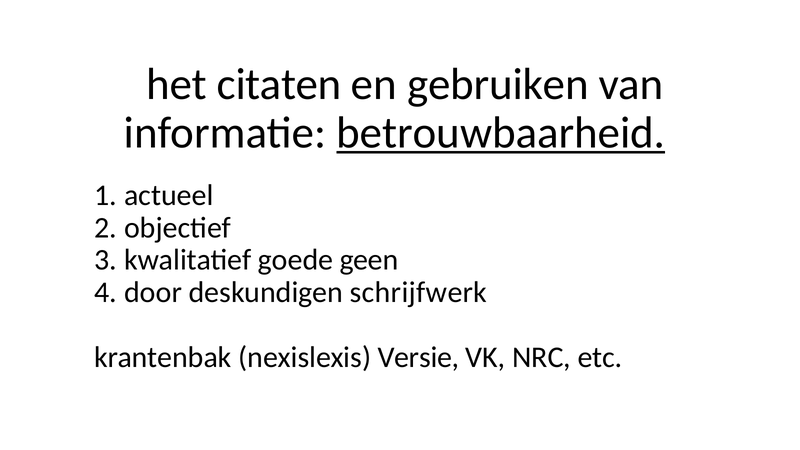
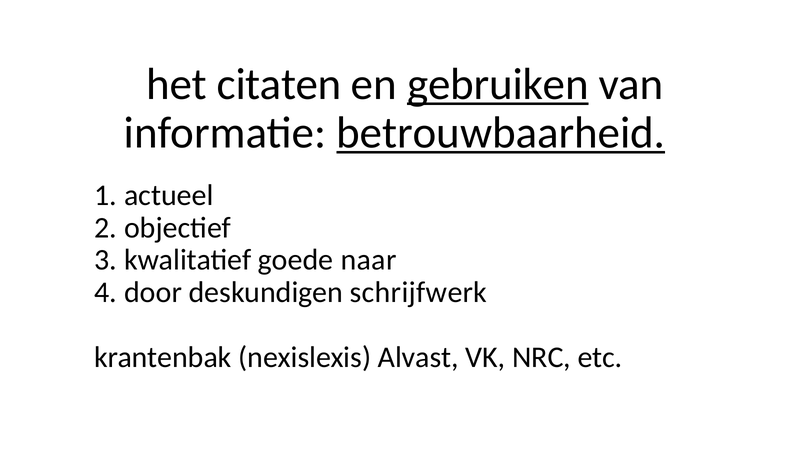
gebruiken underline: none -> present (498, 84)
geen: geen -> naar (369, 260)
Versie: Versie -> Alvast (418, 357)
